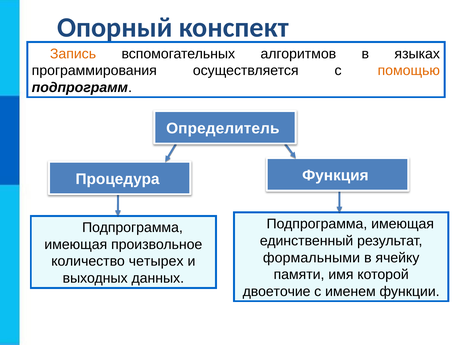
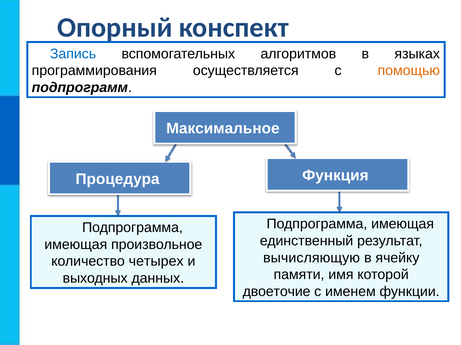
Запись colour: orange -> blue (73, 54)
Определитель: Определитель -> Максимальное (223, 129)
формальными: формальными -> вычисляющую (312, 258)
